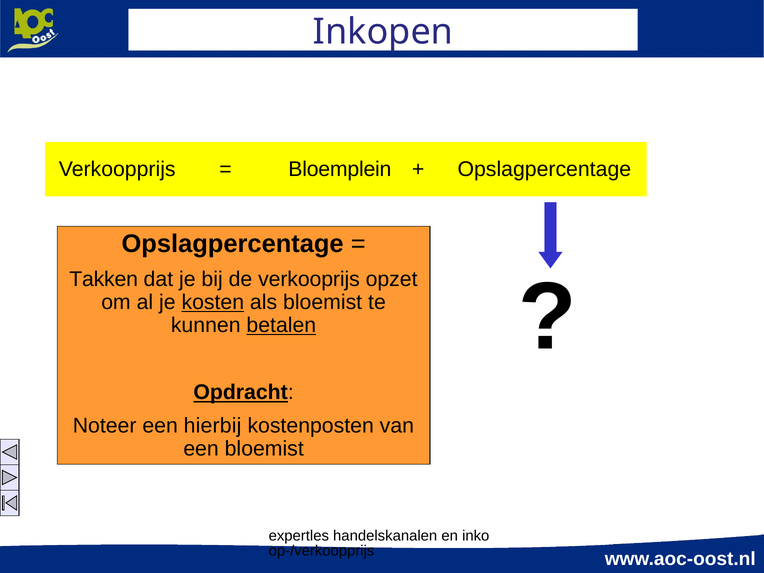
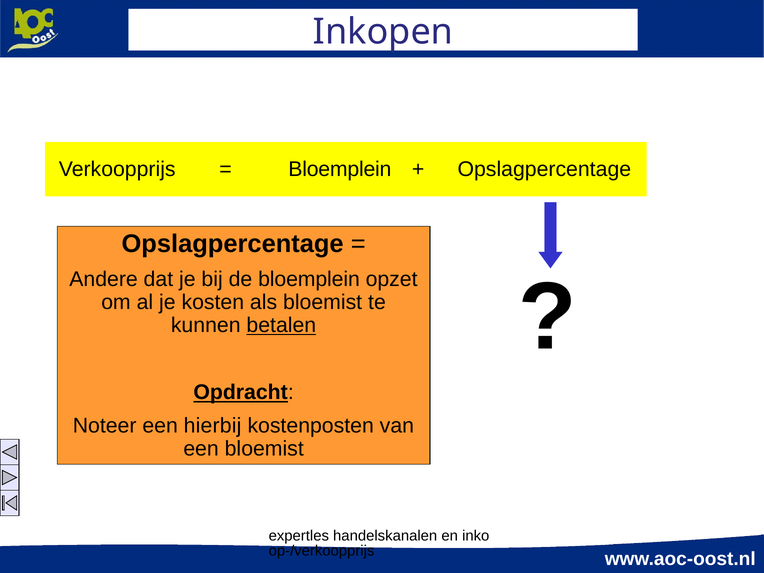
Takken: Takken -> Andere (104, 279)
de verkooprijs: verkooprijs -> bloemplein (309, 279)
kosten underline: present -> none (213, 302)
